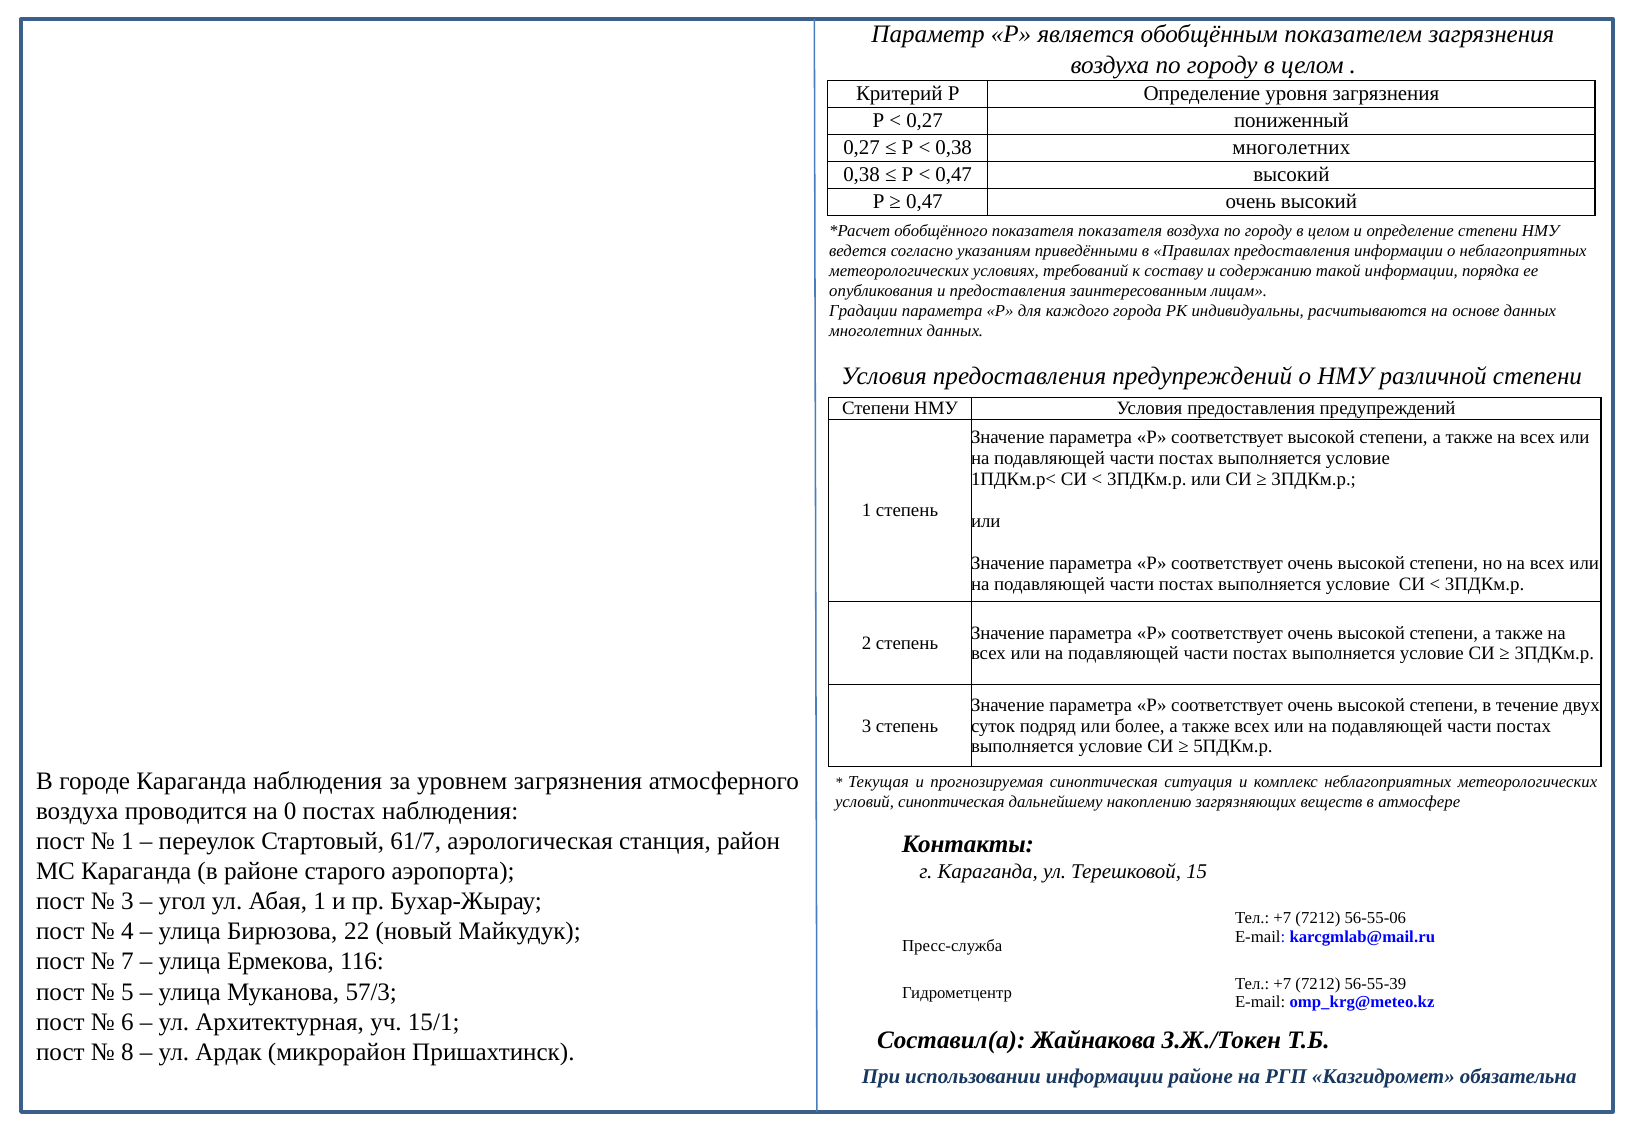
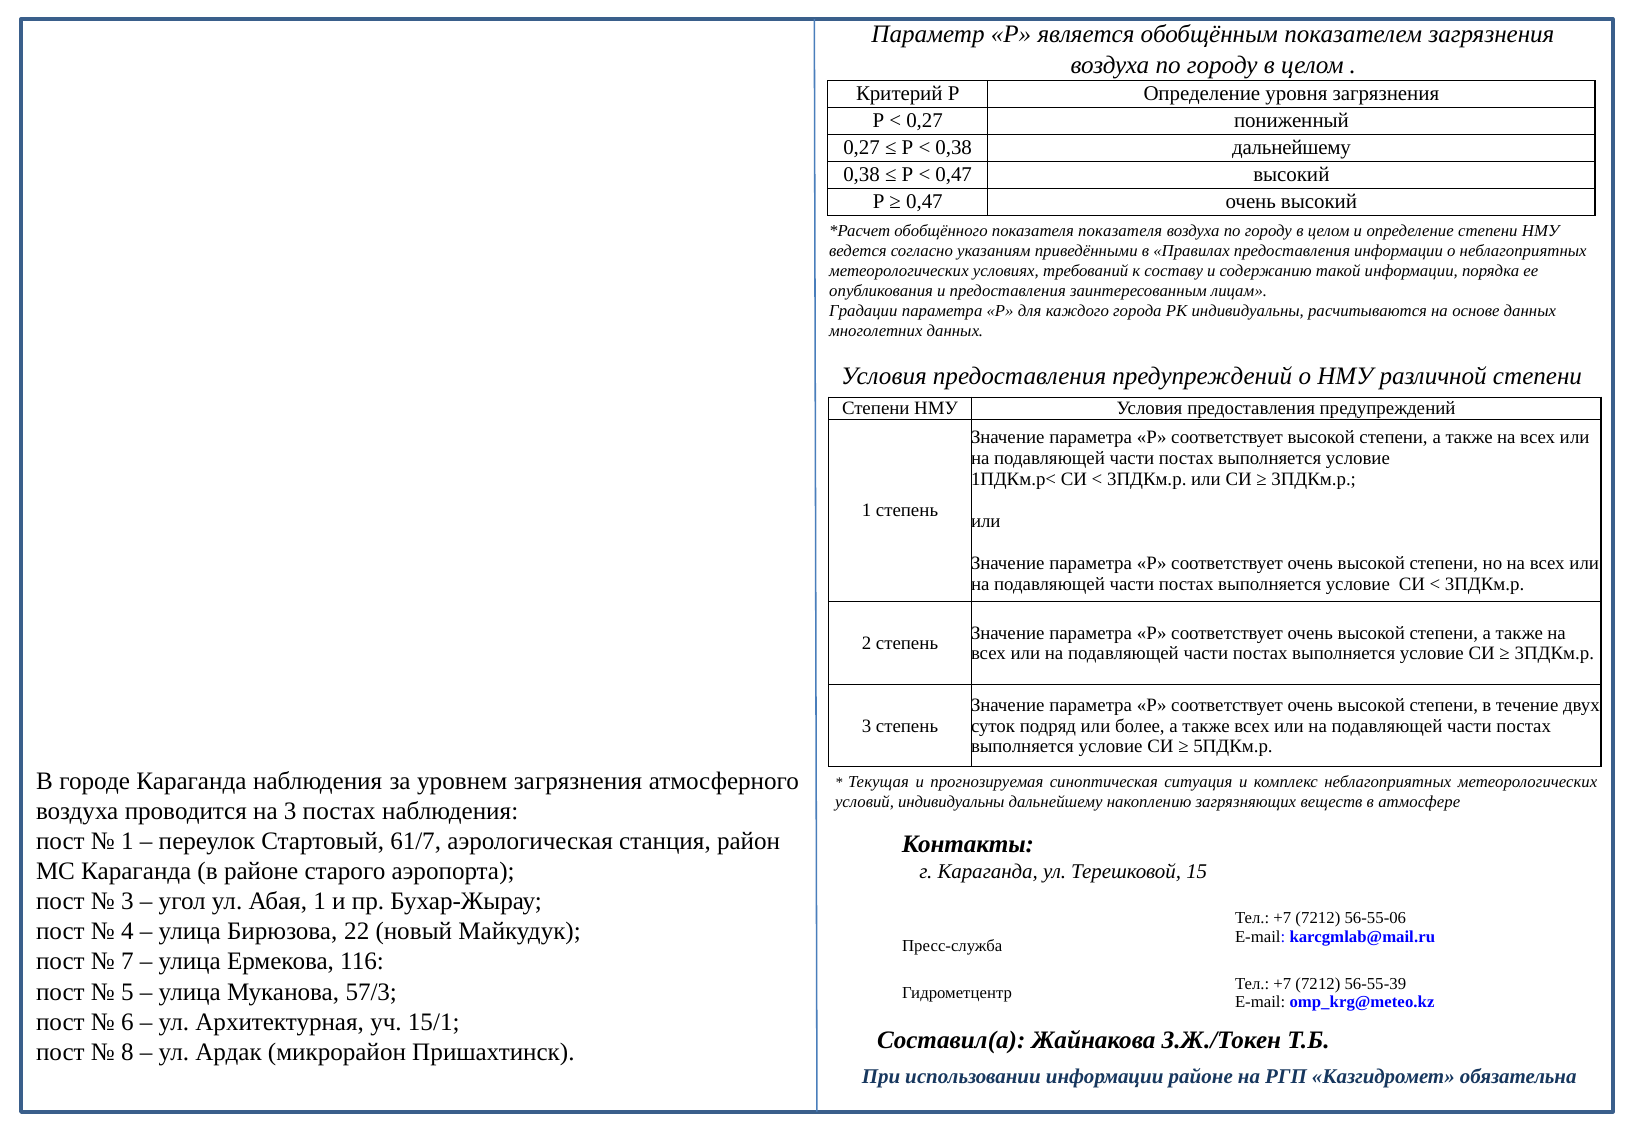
0,38 многолетних: многолетних -> дальнейшему (1292, 148)
условий синоптическая: синоптическая -> индивидуальны (951, 802)
на 0: 0 -> 3 (290, 811)
